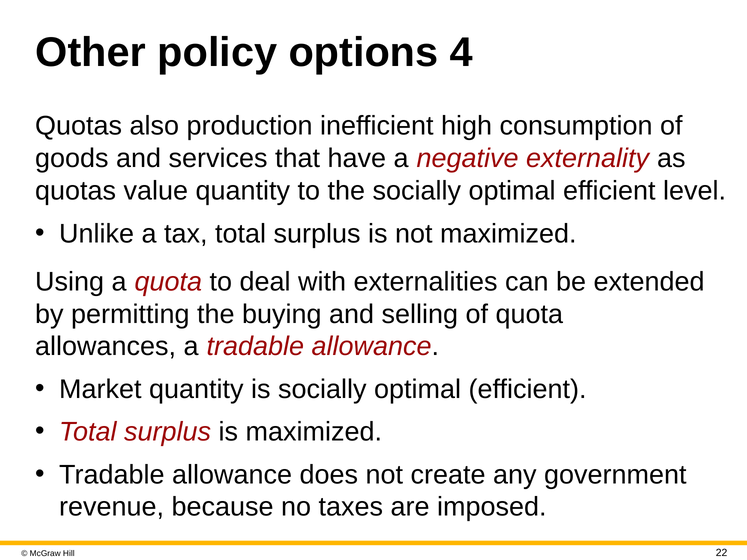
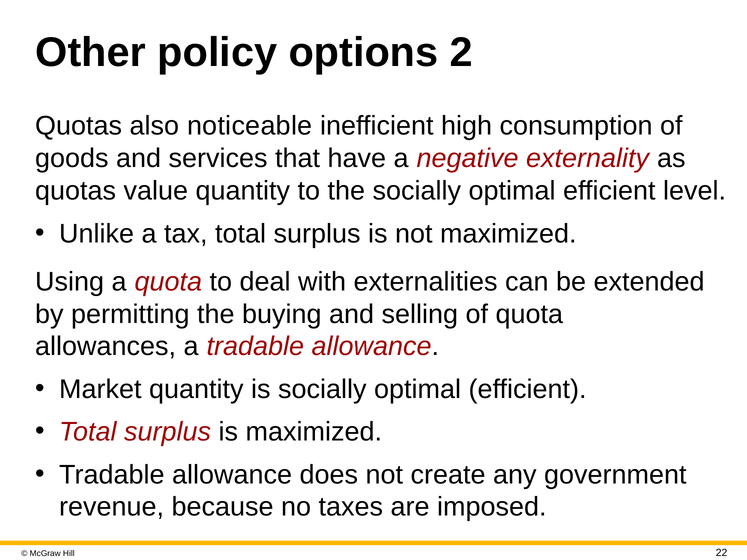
4: 4 -> 2 (461, 52)
production: production -> noticeable (250, 126)
